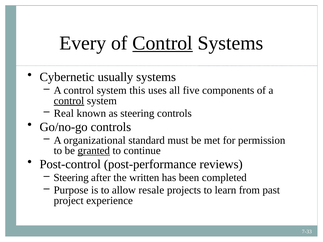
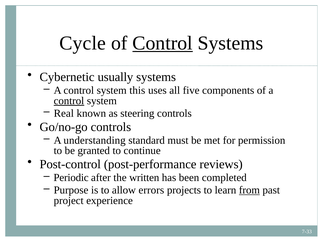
Every: Every -> Cycle (83, 43)
organizational: organizational -> understanding (95, 140)
granted underline: present -> none (94, 151)
Steering: Steering -> Periodic (71, 178)
resale: resale -> errors (151, 190)
from underline: none -> present (249, 190)
